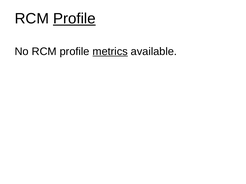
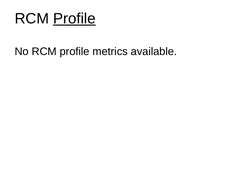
metrics underline: present -> none (110, 52)
